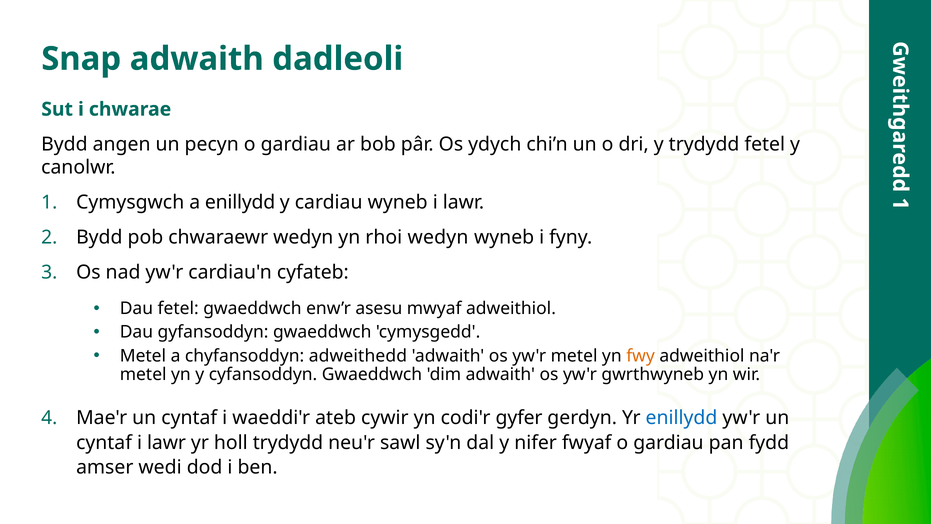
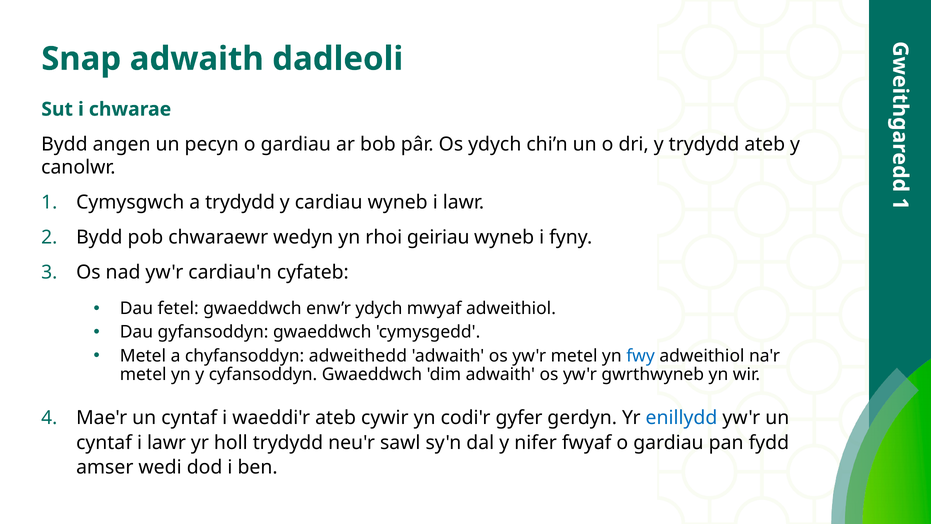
trydydd fetel: fetel -> ateb (765, 144)
a enillydd: enillydd -> trydydd (240, 202)
rhoi wedyn: wedyn -> geiriau (438, 237)
enw’r asesu: asesu -> ydych (379, 308)
fwy colour: orange -> blue (641, 356)
